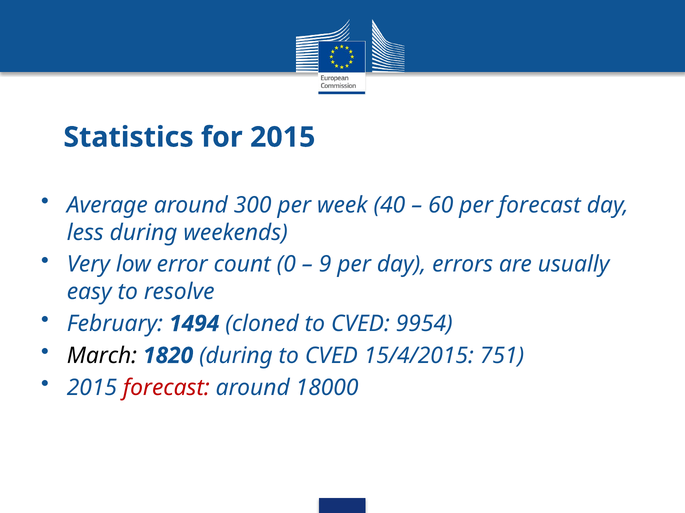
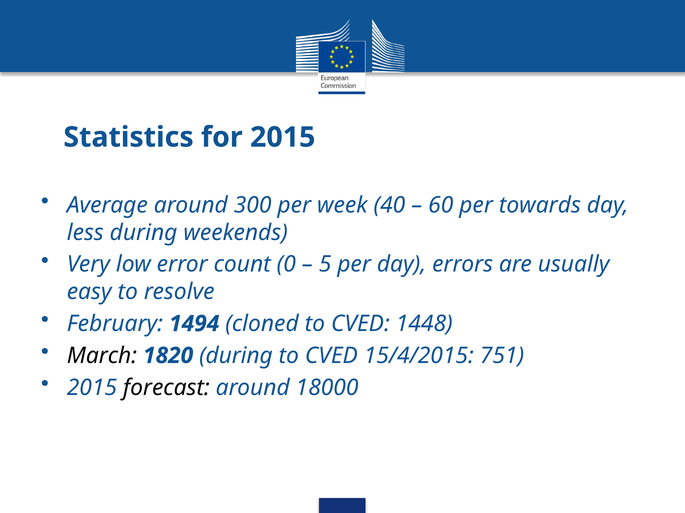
per forecast: forecast -> towards (540, 205)
9: 9 -> 5 (325, 265)
9954: 9954 -> 1448 (424, 324)
forecast colour: red -> black (166, 388)
